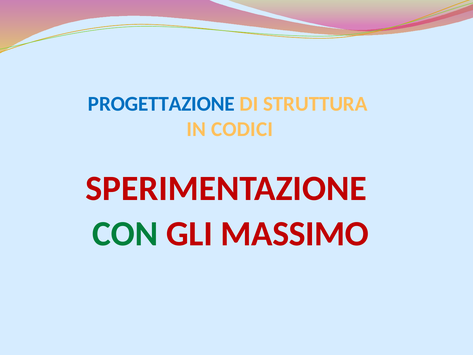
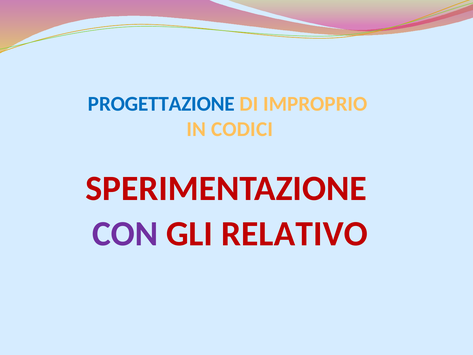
STRUTTURA: STRUTTURA -> IMPROPRIO (315, 104)
CON colour: green -> purple (125, 234)
MASSIMO: MASSIMO -> RELATIVO (294, 234)
